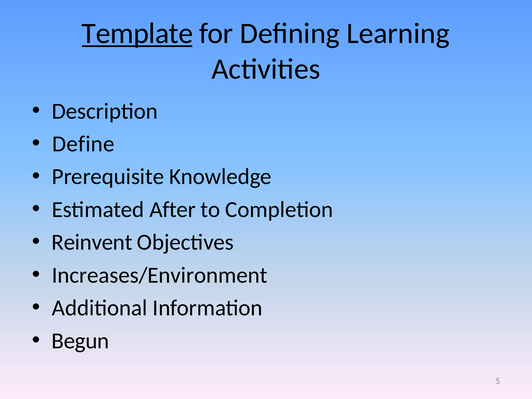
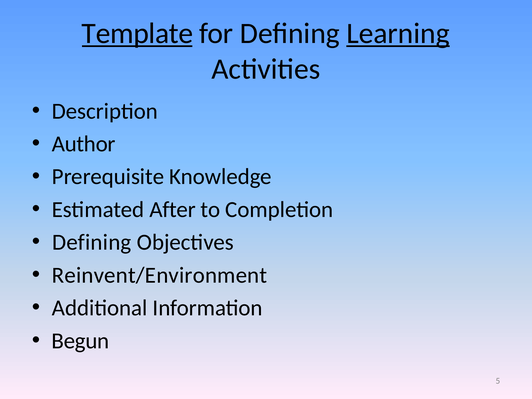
Learning underline: none -> present (398, 34)
Define: Define -> Author (84, 144)
Reinvent: Reinvent -> Defining (92, 242)
Increases/Environment: Increases/Environment -> Reinvent/Environment (160, 275)
